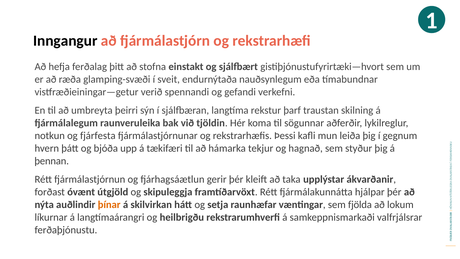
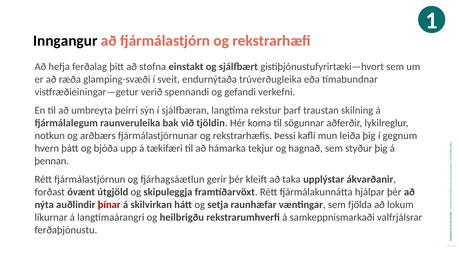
nauðsynlegum: nauðsynlegum -> trúverðugleika (270, 79)
fjárfesta: fjárfesta -> arðbærs (98, 135)
þínar colour: orange -> red (109, 204)
